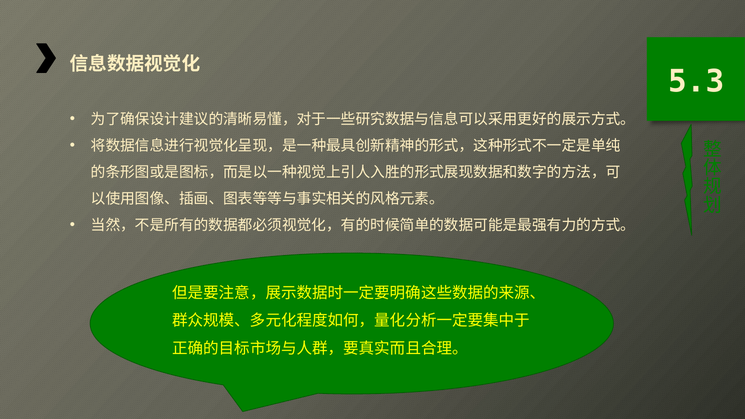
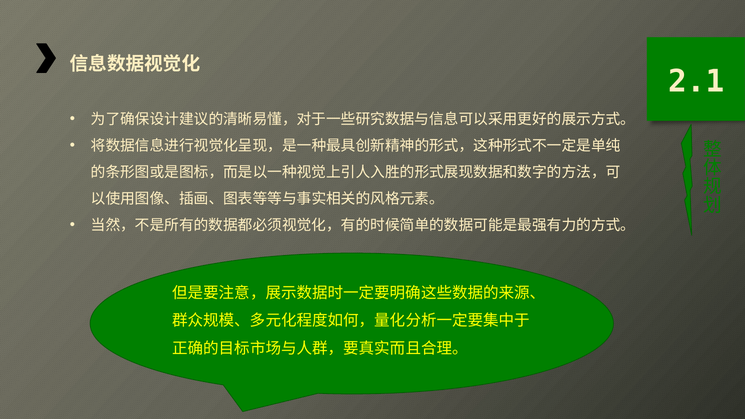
5.3: 5.3 -> 2.1 (696, 82)
